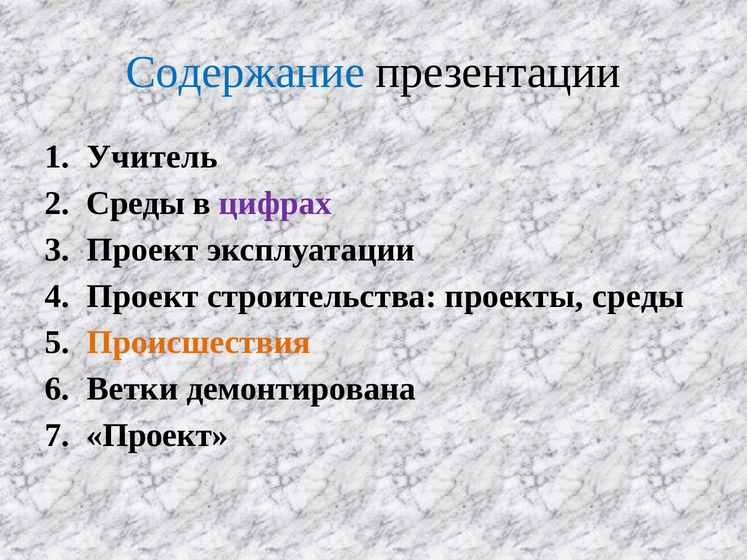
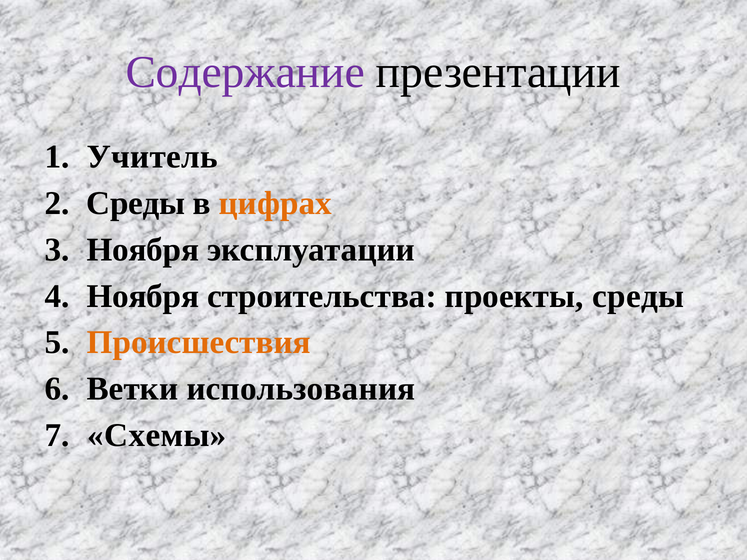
Содержание colour: blue -> purple (245, 72)
цифрах colour: purple -> orange (275, 203)
Проект: Проект -> Ноября (143, 250)
Проект: Проект -> Ноября (143, 296)
демонтирована: демонтирована -> использования (301, 389)
Проект: Проект -> Схемы (157, 436)
